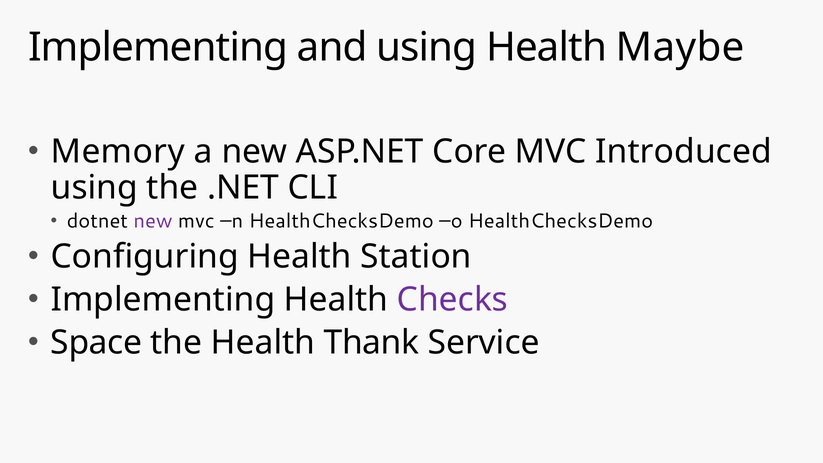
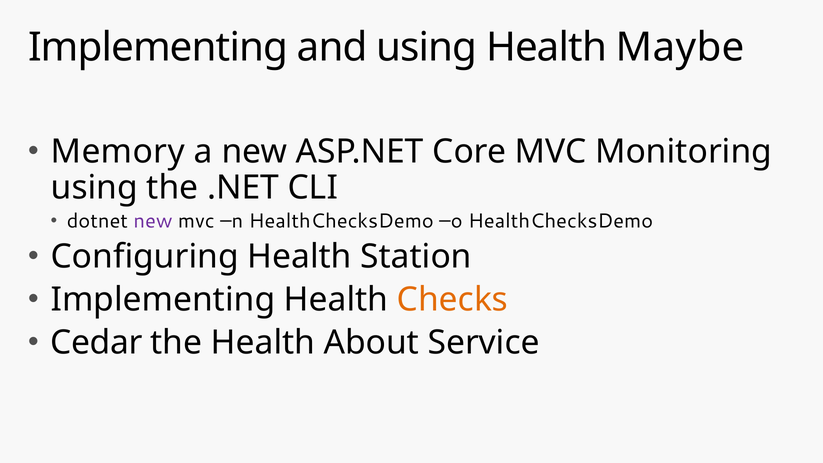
Introduced: Introduced -> Monitoring (684, 151)
Checks colour: purple -> orange (453, 300)
Space: Space -> Cedar (96, 343)
Thank: Thank -> About (371, 343)
